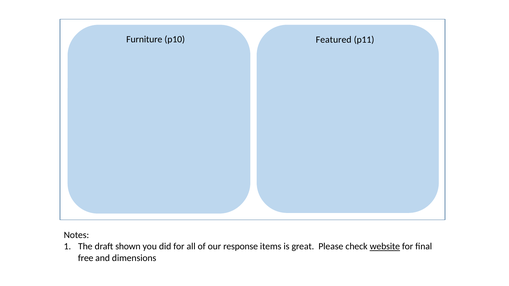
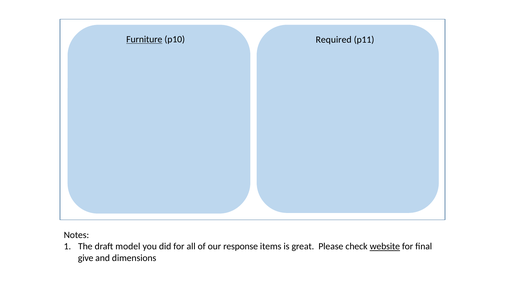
Furniture underline: none -> present (144, 39)
Featured: Featured -> Required (334, 40)
shown: shown -> model (128, 247)
free: free -> give (86, 258)
